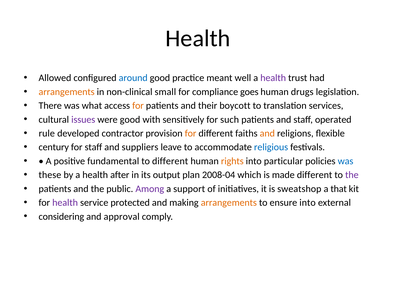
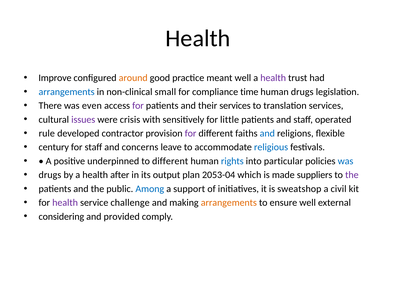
Allowed: Allowed -> Improve (55, 78)
around colour: blue -> orange (133, 78)
arrangements colour: orange -> blue (67, 92)
goes: goes -> time (249, 92)
what: what -> even (92, 106)
for colour: orange -> purple (138, 106)
their boycott: boycott -> services (235, 106)
were good: good -> crisis (130, 119)
such: such -> little (230, 119)
for colour: orange -> purple (191, 133)
and colour: orange -> blue (267, 133)
suppliers: suppliers -> concerns (140, 147)
fundamental: fundamental -> underpinned (113, 161)
rights colour: orange -> blue (232, 161)
these: these -> drugs (50, 175)
2008-04: 2008-04 -> 2053-04 (219, 175)
made different: different -> suppliers (315, 175)
Among colour: purple -> blue (150, 189)
that: that -> civil (339, 189)
protected: protected -> challenge (130, 203)
ensure into: into -> well (308, 203)
approval: approval -> provided (122, 217)
